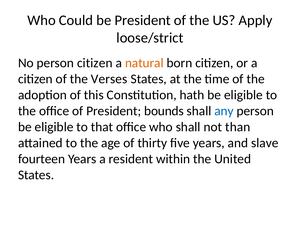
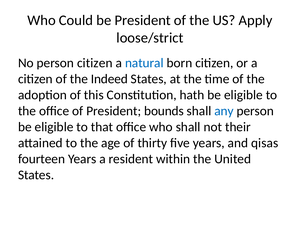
natural colour: orange -> blue (144, 63)
Verses: Verses -> Indeed (109, 79)
than: than -> their (238, 127)
slave: slave -> qisas (265, 143)
